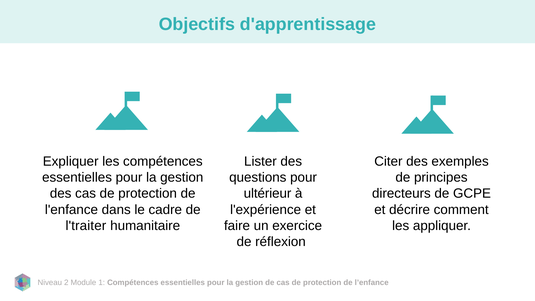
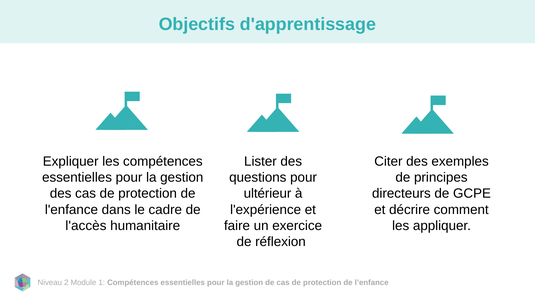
l'traiter: l'traiter -> l'accès (86, 226)
